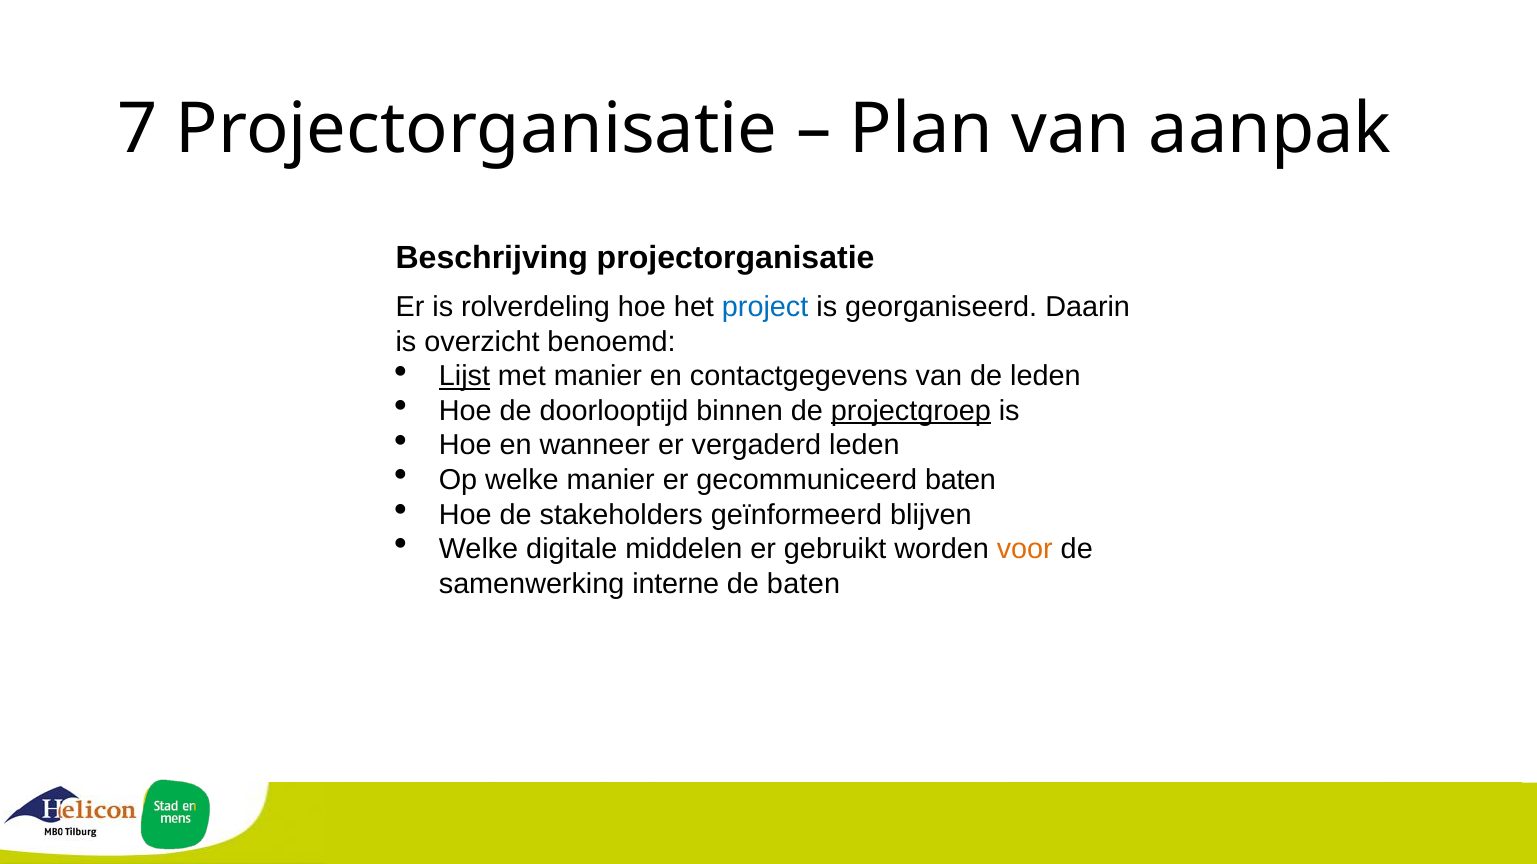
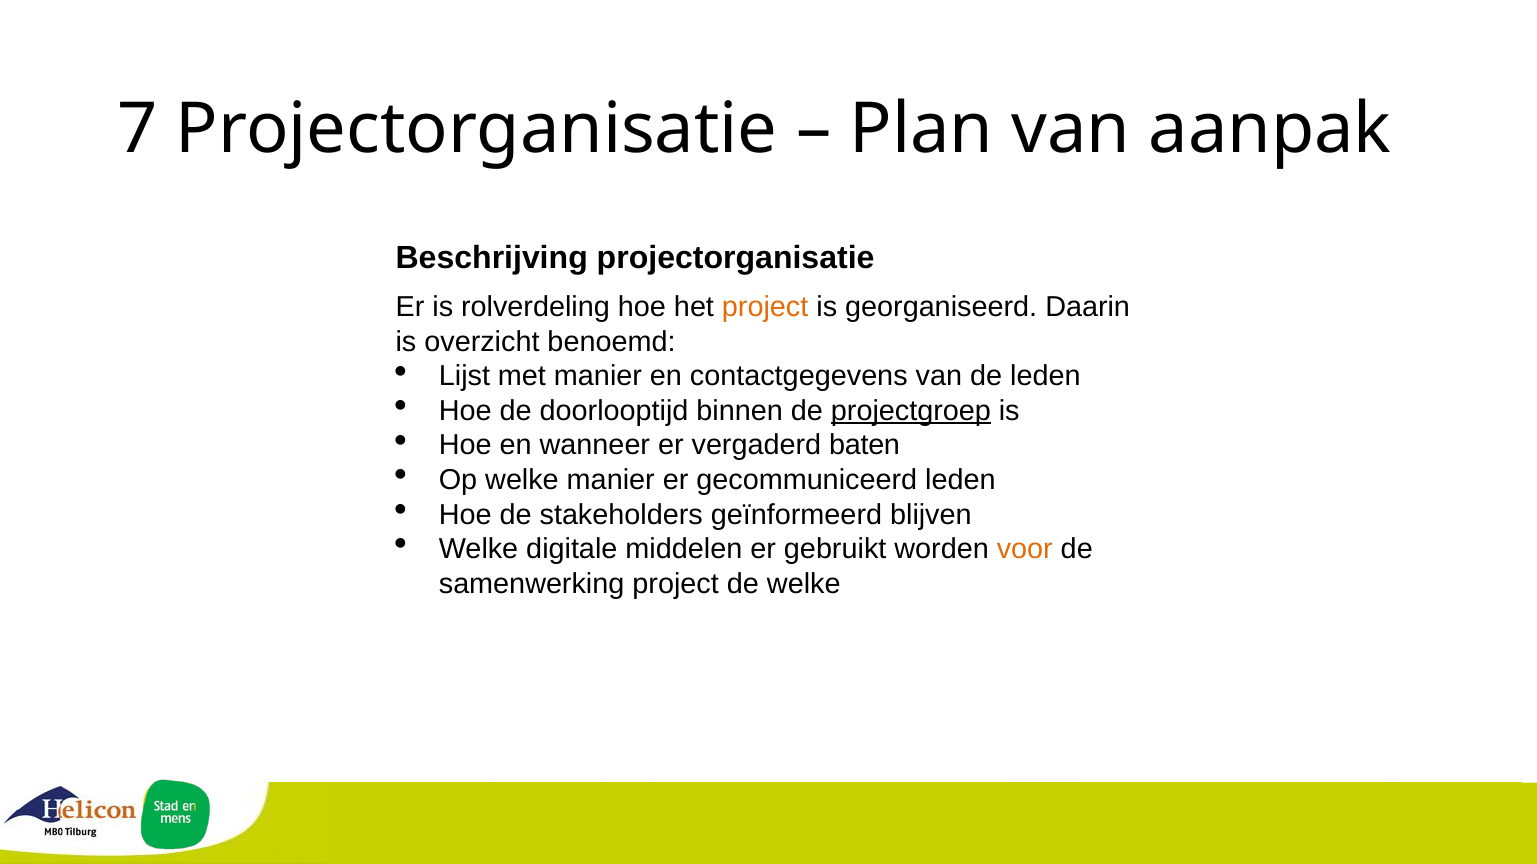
project colour: blue -> orange (765, 307)
Lijst underline: present -> none (464, 377)
vergaderd leden: leden -> baten (865, 446)
gecommuniceerd baten: baten -> leden (960, 480)
samenwerking interne: interne -> project (676, 584)
de baten: baten -> welke (804, 584)
